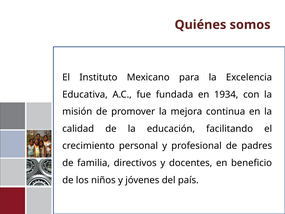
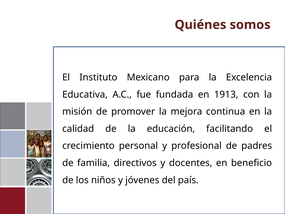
1934: 1934 -> 1913 (226, 94)
